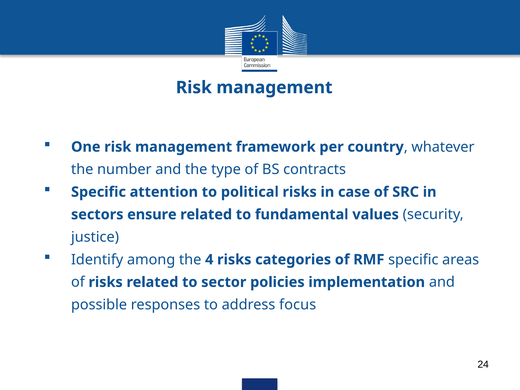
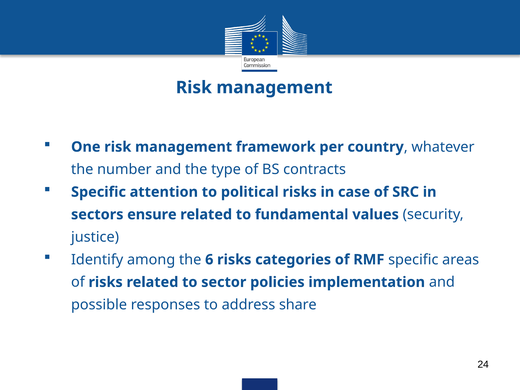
4: 4 -> 6 (209, 260)
focus: focus -> share (298, 305)
